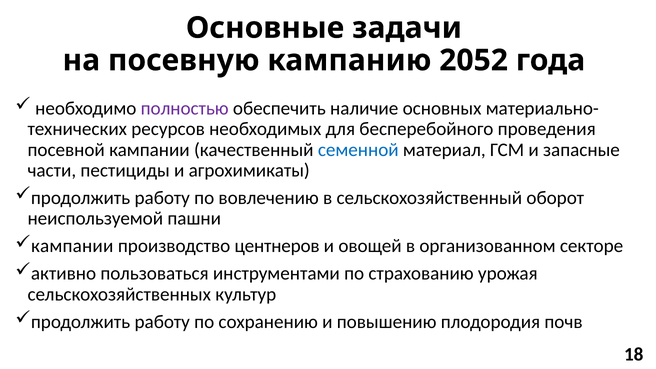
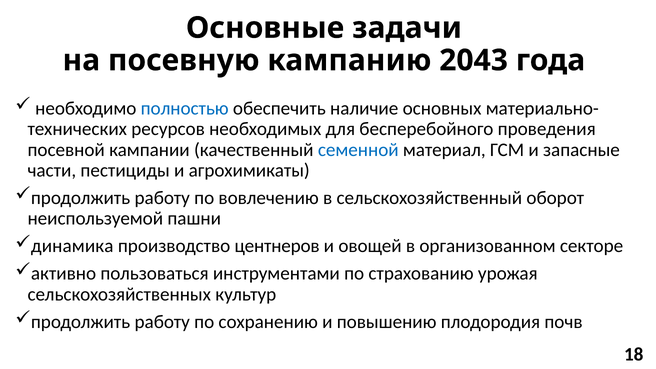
2052: 2052 -> 2043 (474, 60)
полностью colour: purple -> blue (185, 108)
кампании: кампании -> динамика (72, 246)
